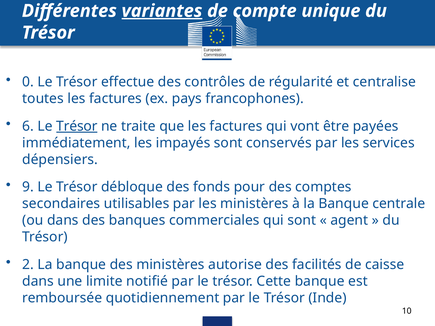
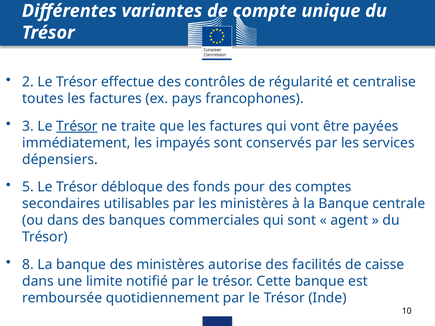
variantes underline: present -> none (162, 11)
0: 0 -> 2 (28, 82)
6: 6 -> 3 (28, 126)
9: 9 -> 5 (28, 187)
2: 2 -> 8 (28, 265)
